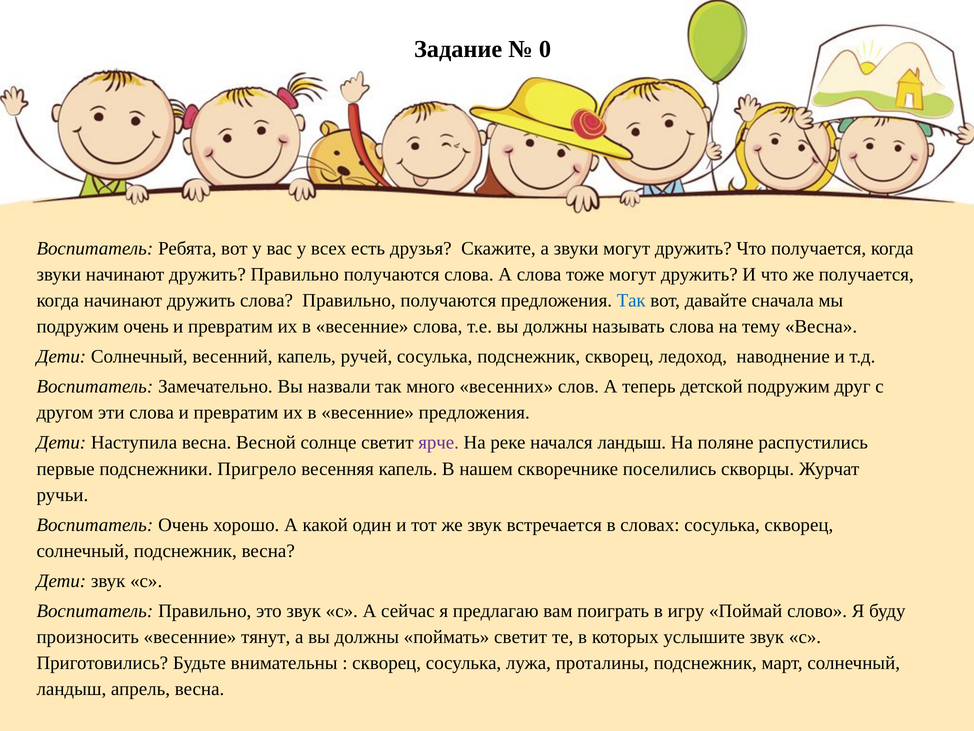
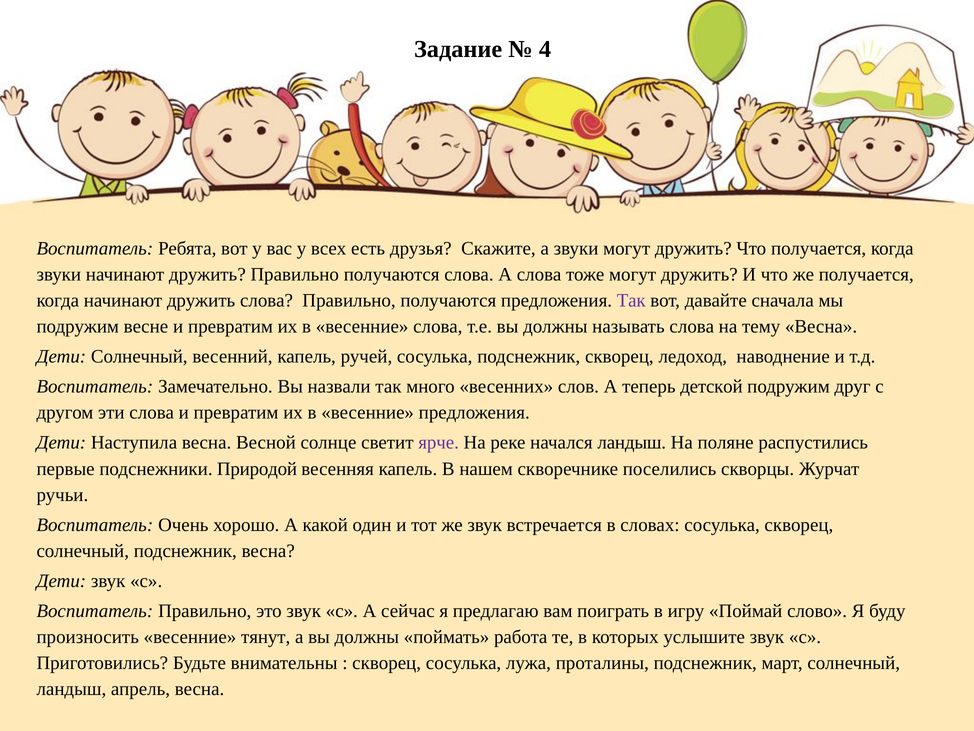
0: 0 -> 4 (545, 49)
Так colour: blue -> purple (631, 300)
подружим очень: очень -> весне (146, 326)
Пригрело: Пригрело -> Природой (257, 468)
поймать светит: светит -> работа (521, 637)
